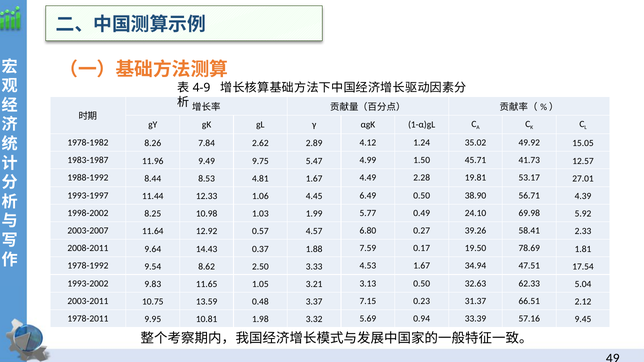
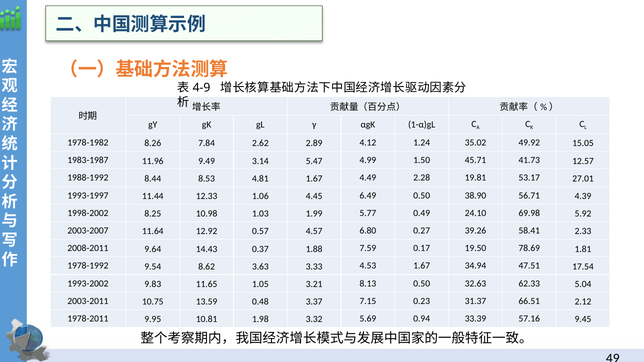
9.75: 9.75 -> 3.14 (260, 161)
2.50: 2.50 -> 3.63 (260, 267)
3.13: 3.13 -> 8.13 (368, 284)
